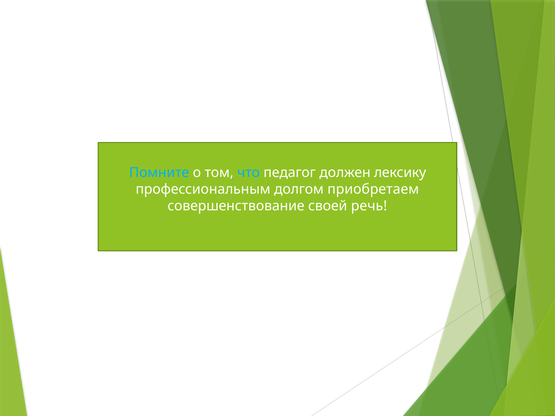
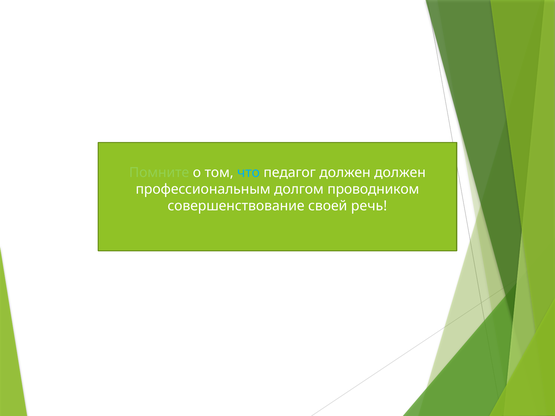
Помните colour: light blue -> light green (159, 173)
должен лексику: лексику -> должен (400, 173)
приобретаем: приобретаем -> проводником (373, 189)
